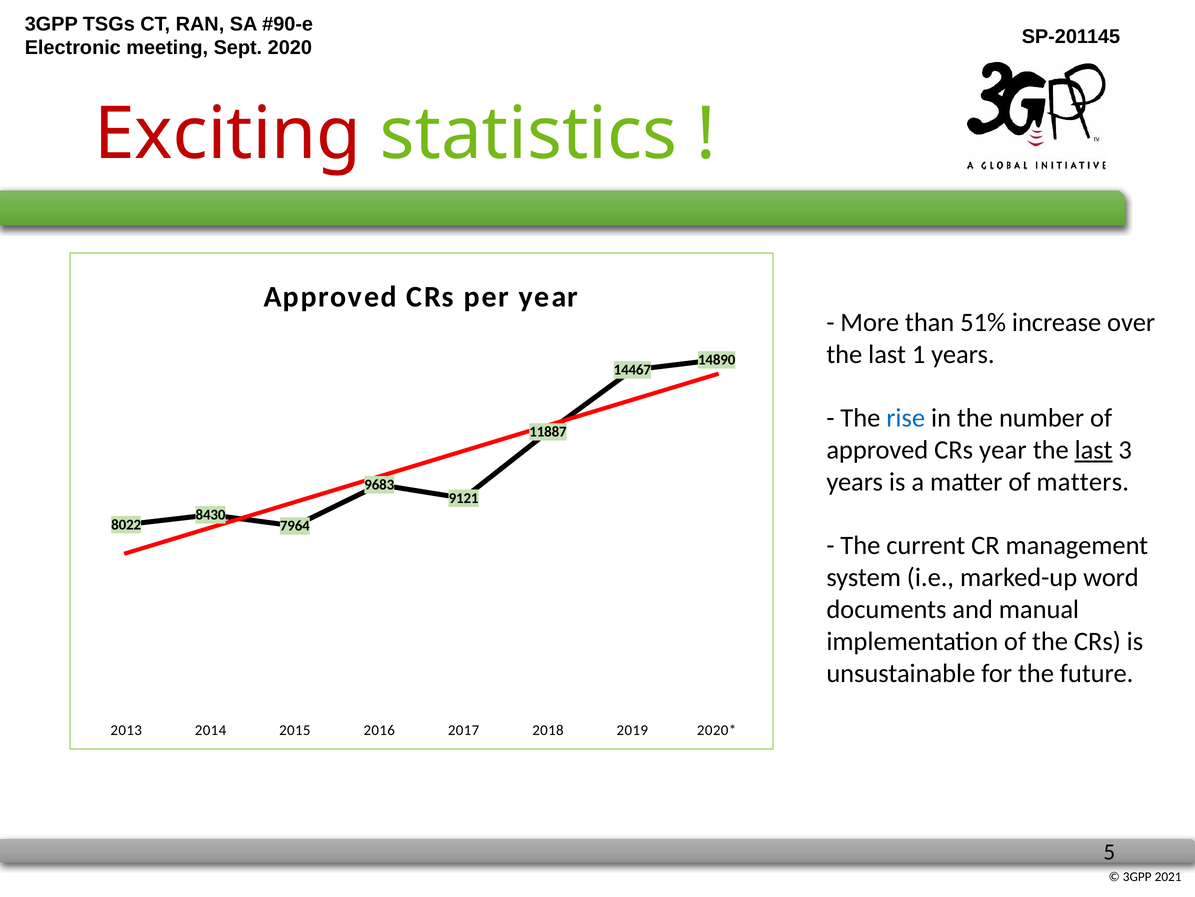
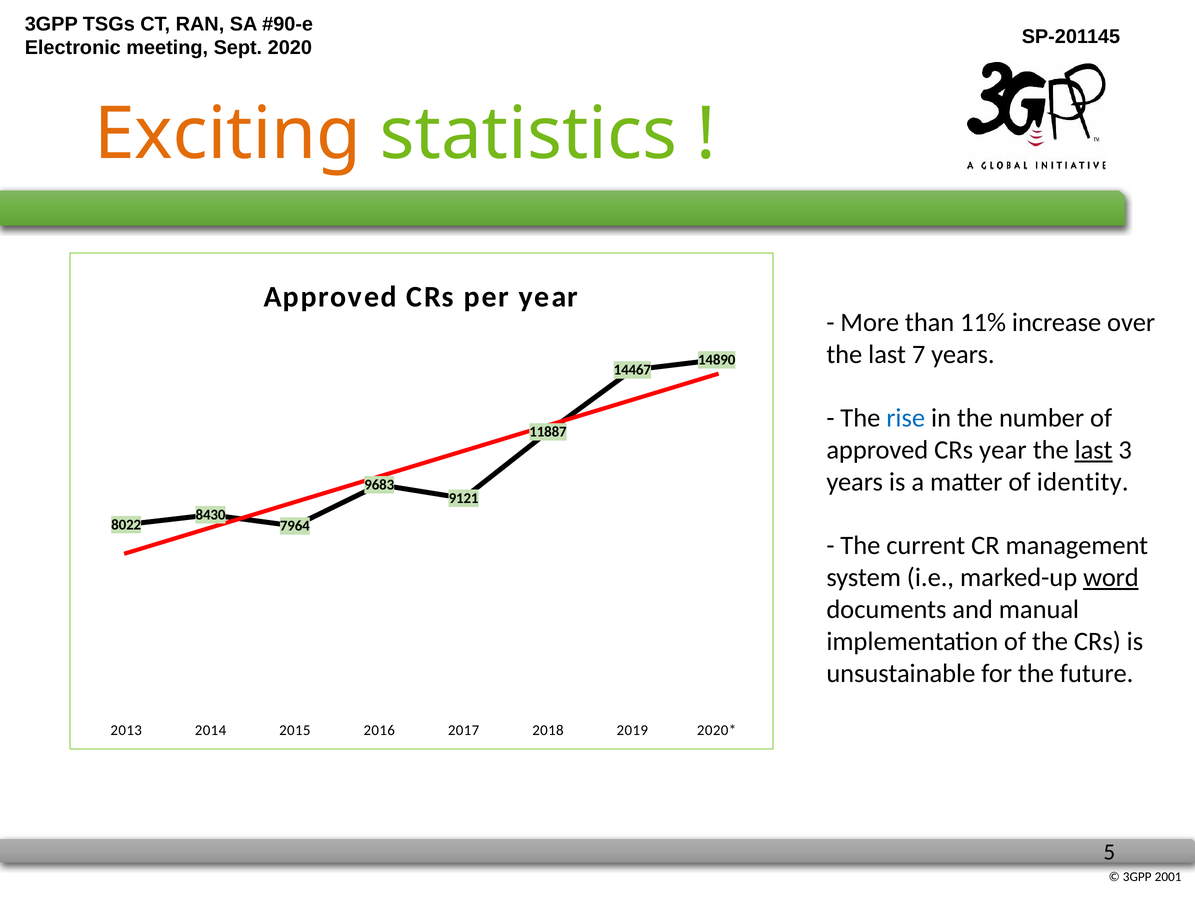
Exciting colour: red -> orange (228, 134)
51%: 51% -> 11% (983, 322)
1: 1 -> 7 (919, 354)
matters: matters -> identity (1083, 482)
word underline: none -> present (1111, 577)
2021: 2021 -> 2001 (1168, 876)
